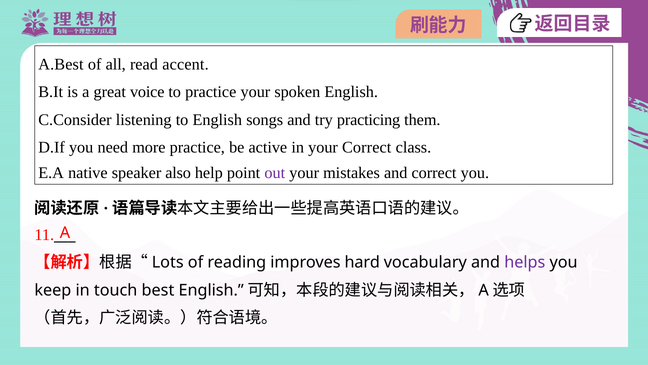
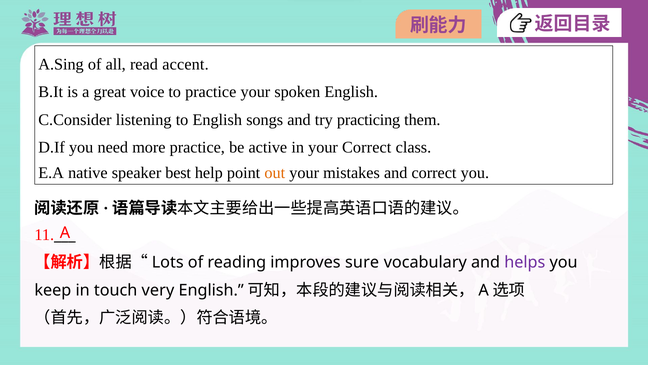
A.Best: A.Best -> A.Sing (61, 64)
also: also -> best (178, 173)
out colour: purple -> orange (275, 173)
hard: hard -> sure (362, 262)
best: best -> very (158, 290)
